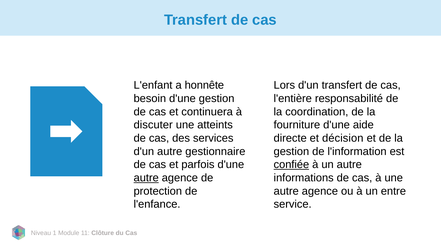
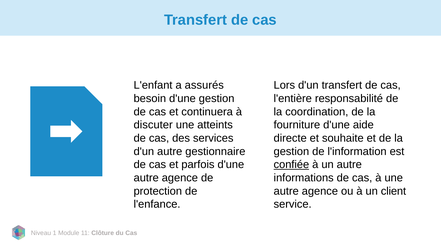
honnête: honnête -> assurés (204, 85)
décision: décision -> souhaite (343, 138)
autre underline: present -> none (146, 178)
entre: entre -> client (393, 191)
